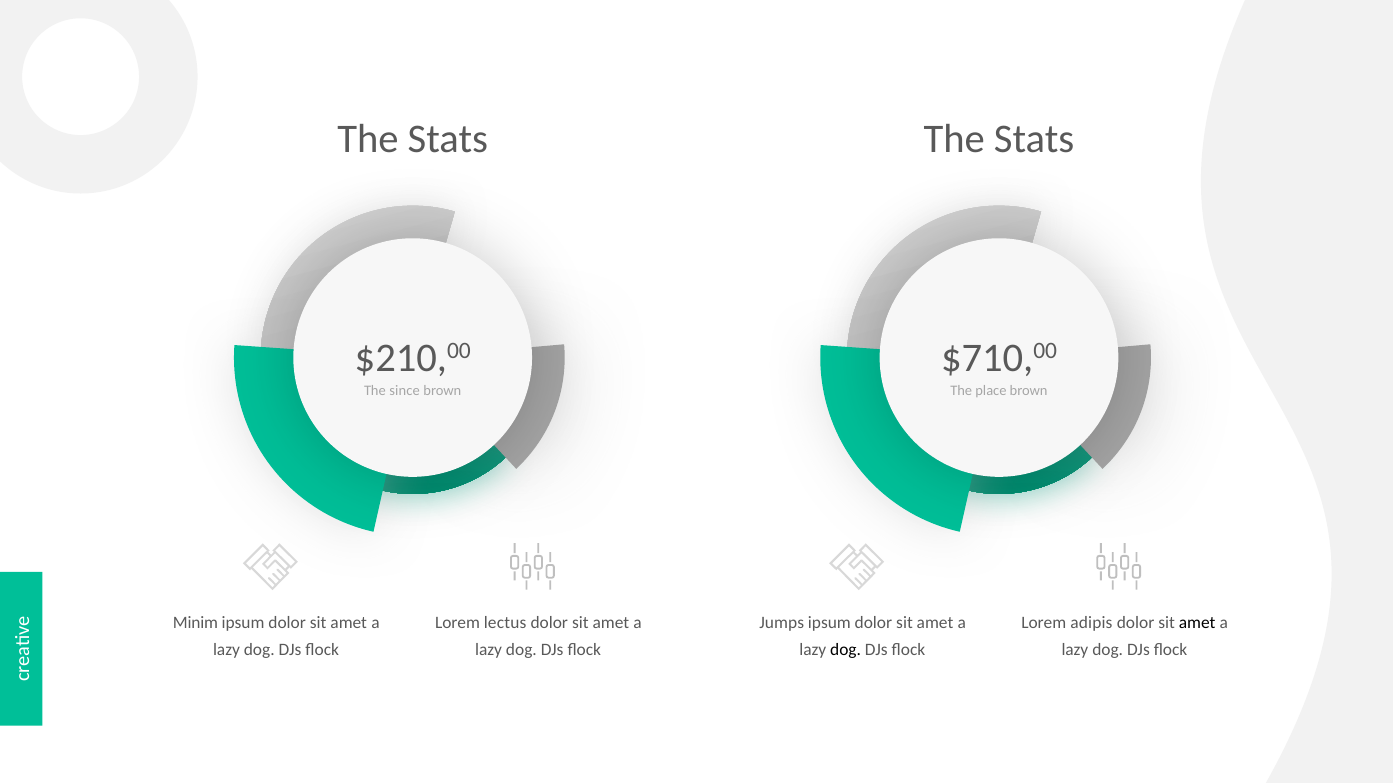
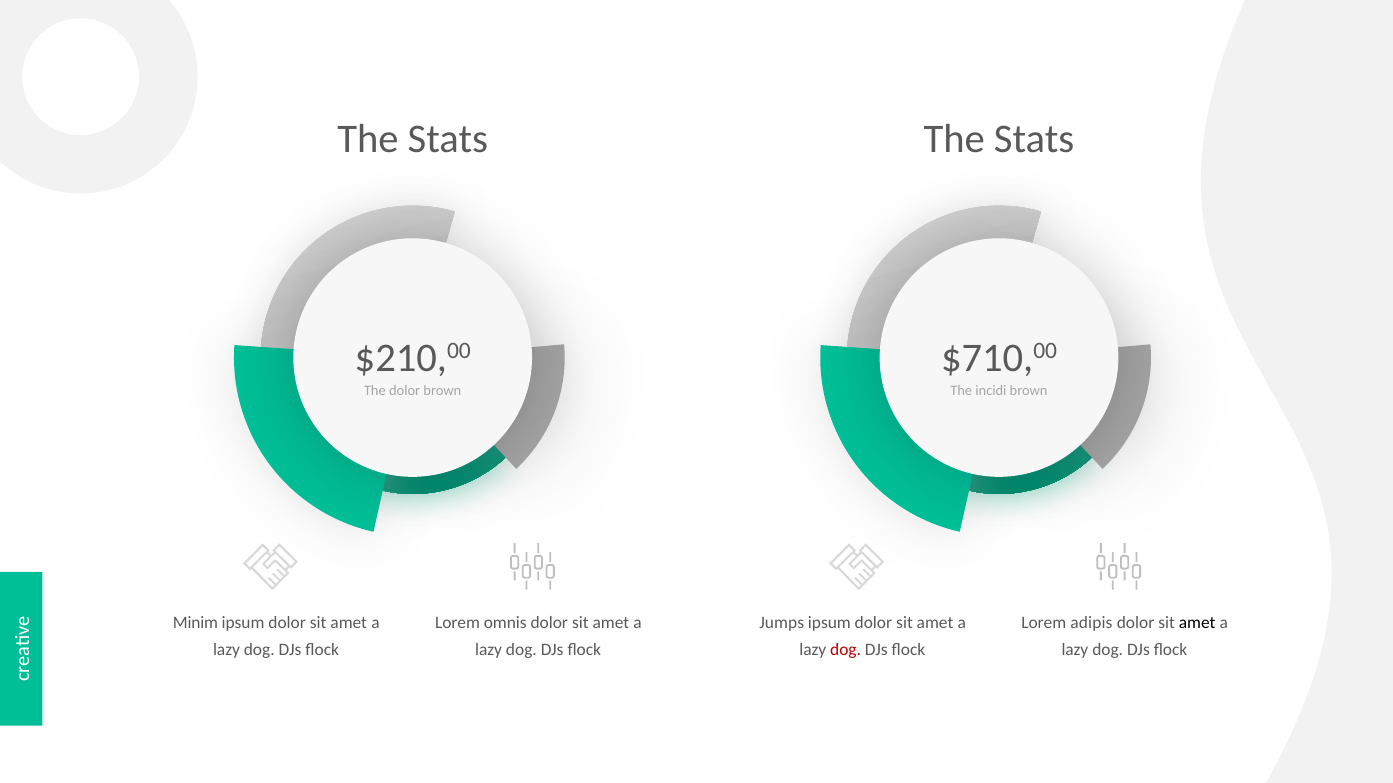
The since: since -> dolor (405, 391)
place: place -> incidi (991, 391)
lectus: lectus -> omnis (505, 623)
dog colour: black -> red (846, 650)
